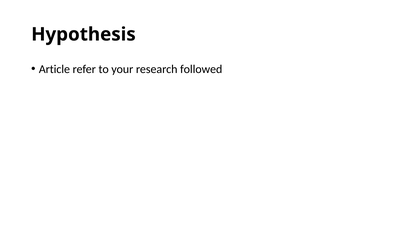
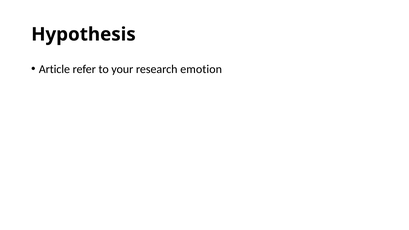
followed: followed -> emotion (201, 69)
